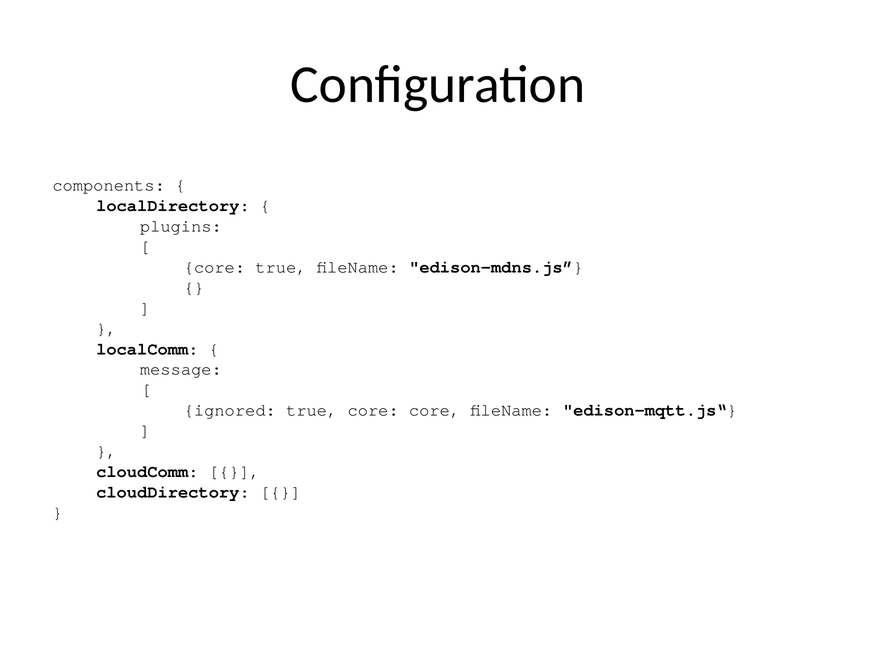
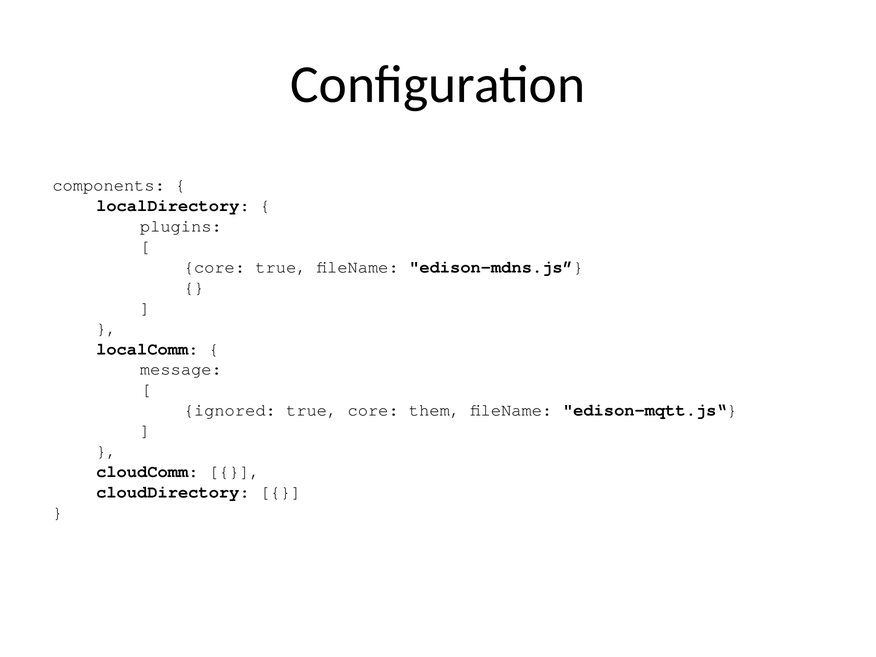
core core: core -> them (435, 410)
